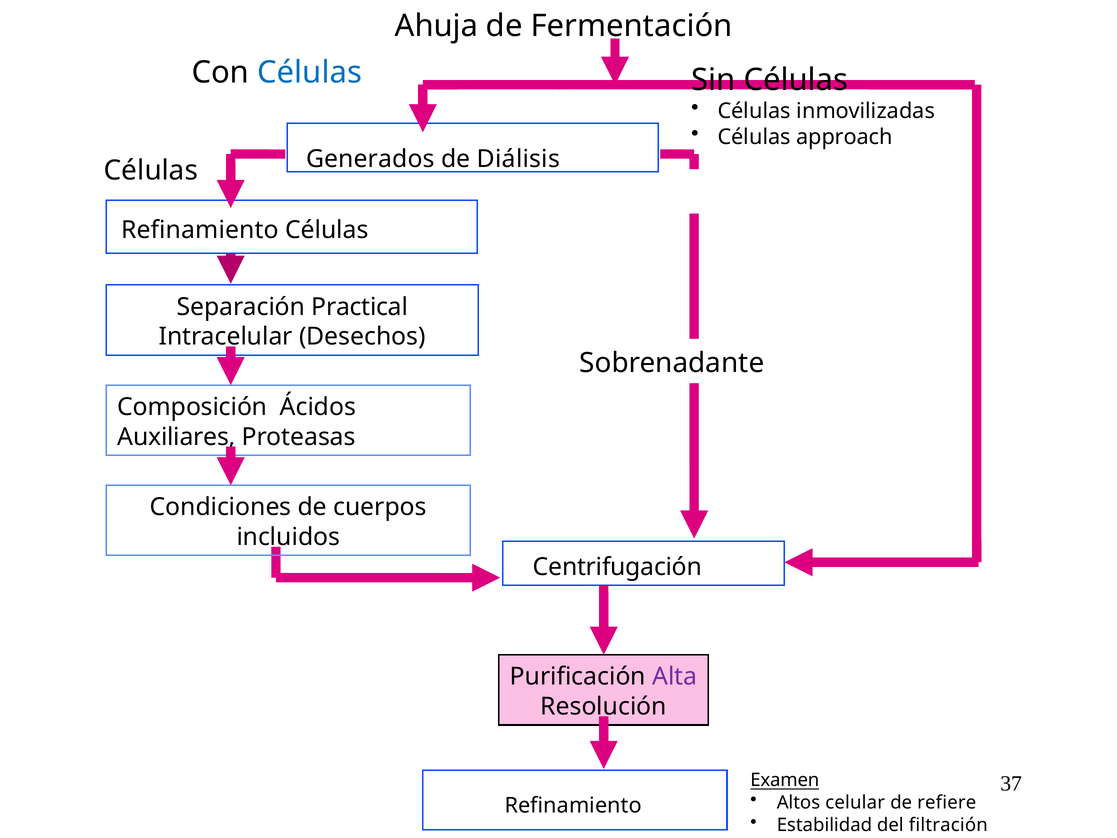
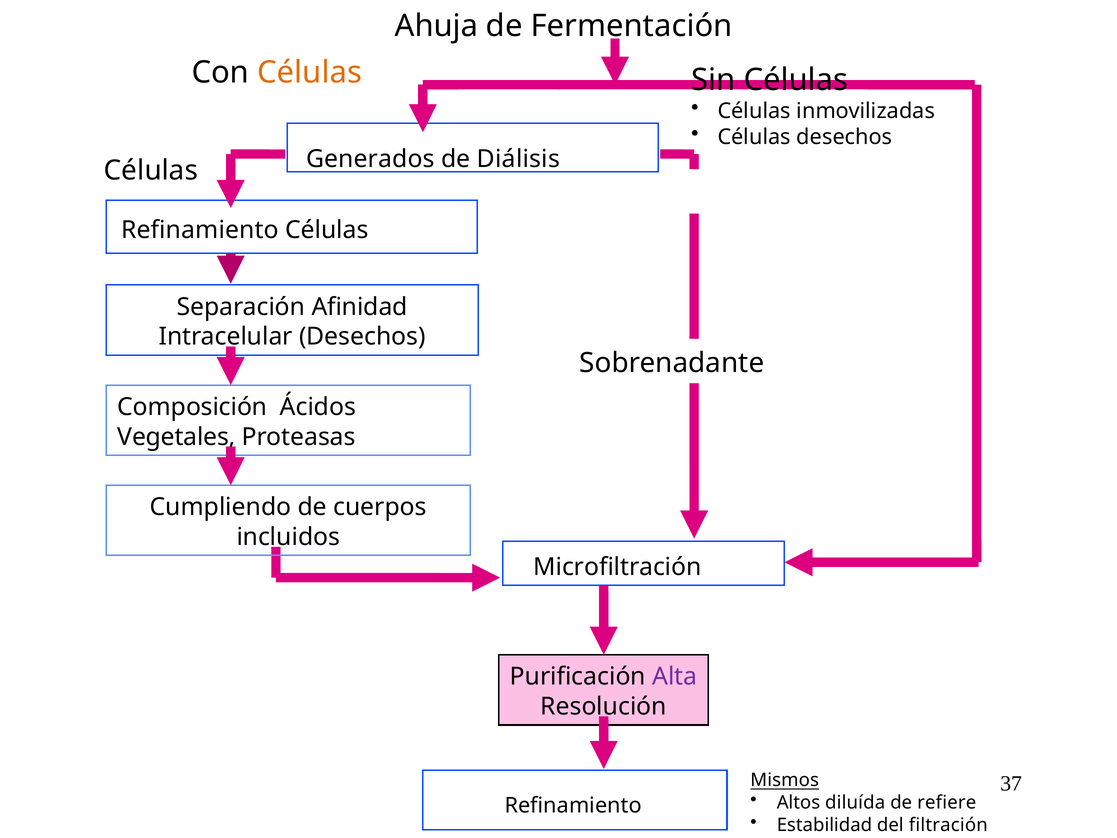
Células colour: blue -> orange (310, 72)
Células approach: approach -> desechos (844, 137)
Practical: Practical -> Afinidad (360, 307)
Auxiliares: Auxiliares -> Vegetales (176, 437)
Condiciones: Condiciones -> Cumpliendo (221, 507)
Centrifugación: Centrifugación -> Microfiltración (617, 567)
Examen: Examen -> Mismos (785, 780)
celular: celular -> diluída (855, 802)
